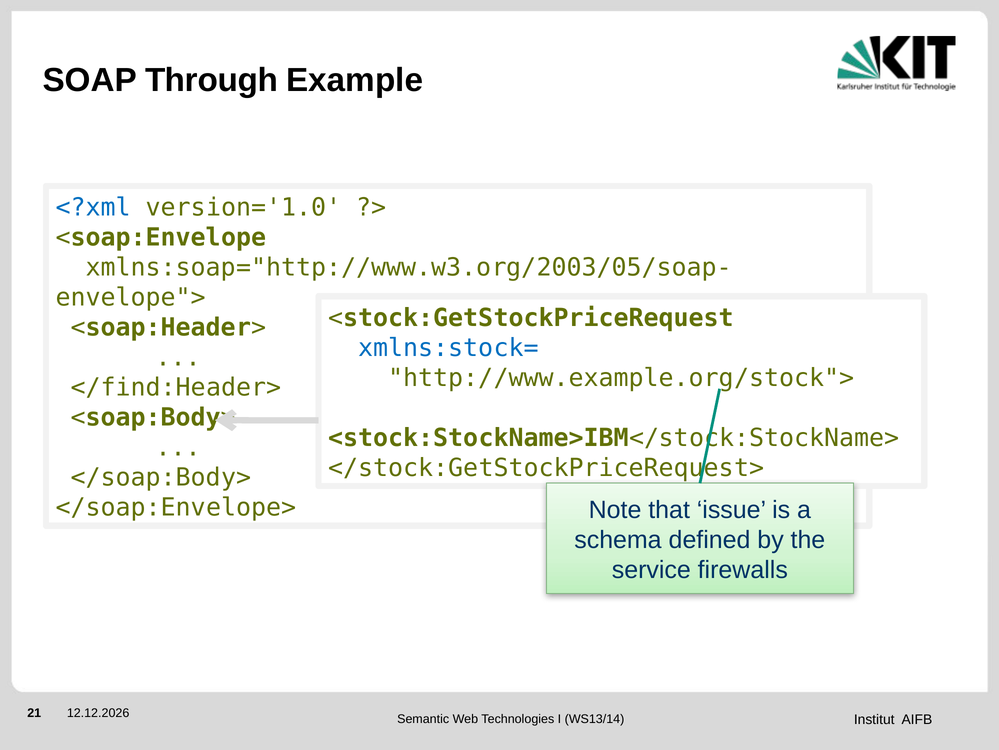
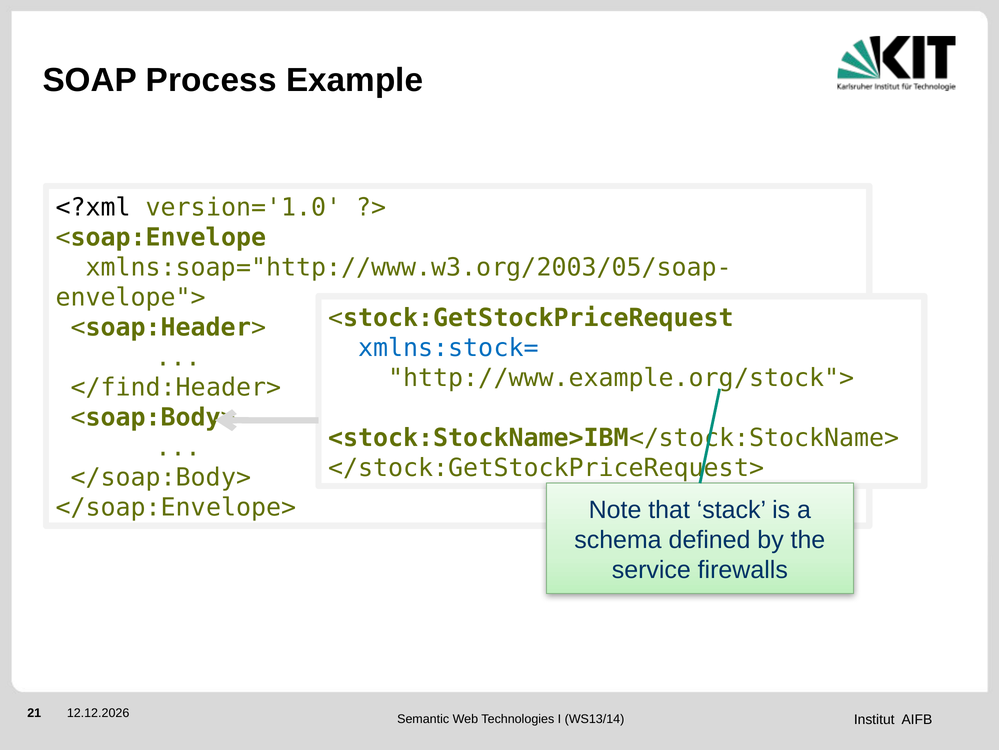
Through: Through -> Process (211, 80)
<?xml colour: blue -> black (93, 207)
issue: issue -> stack (731, 510)
